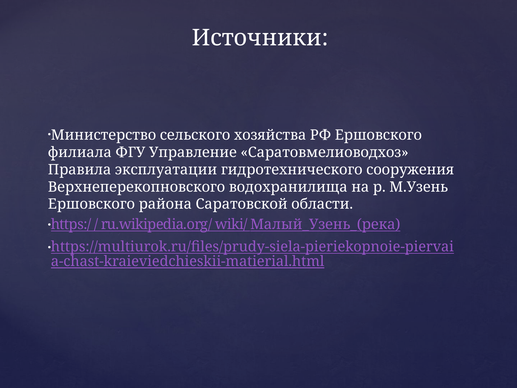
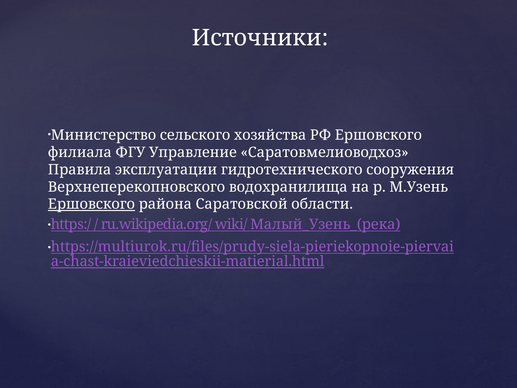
Ершовского underline: none -> present (91, 204)
